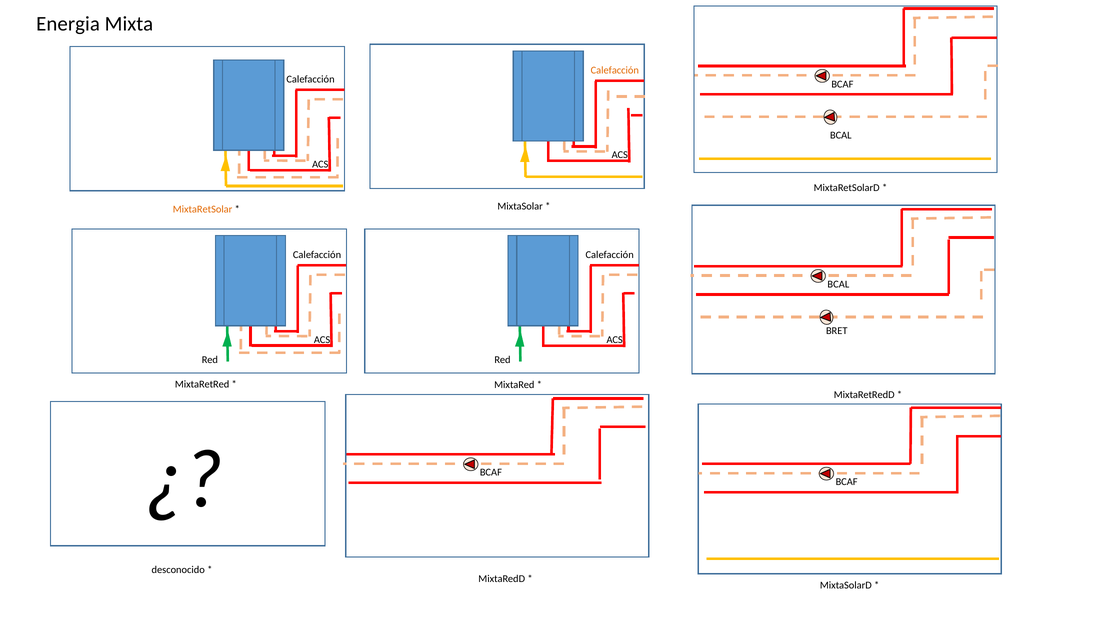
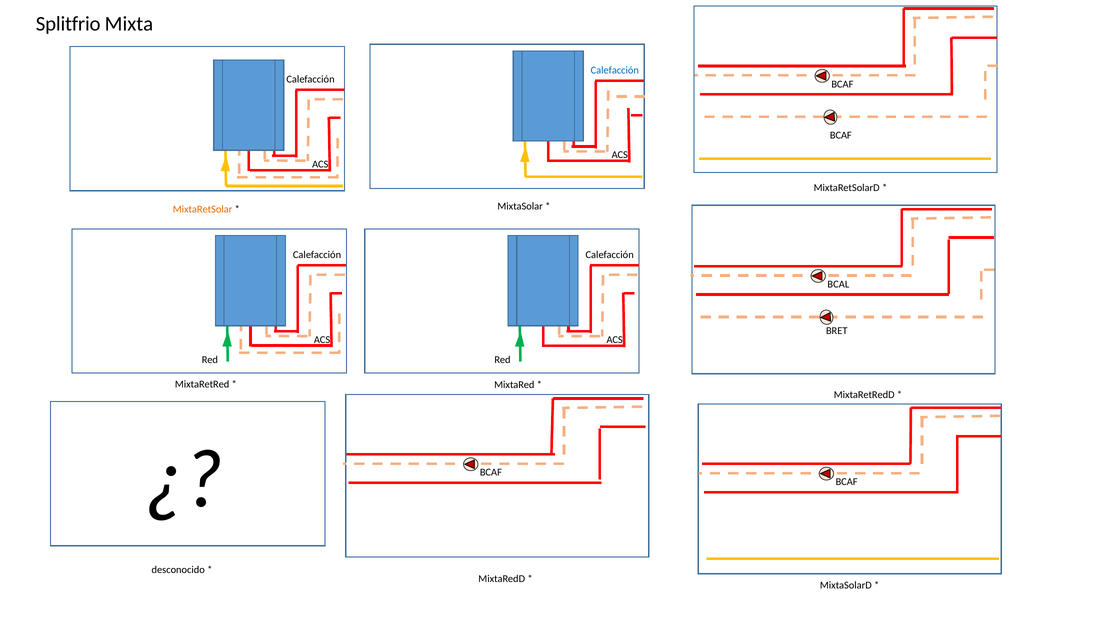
Energia: Energia -> Splitfrio (68, 24)
Calefacción colour: orange -> blue (615, 70)
BCAL: BCAL -> BCAF (841, 135)
